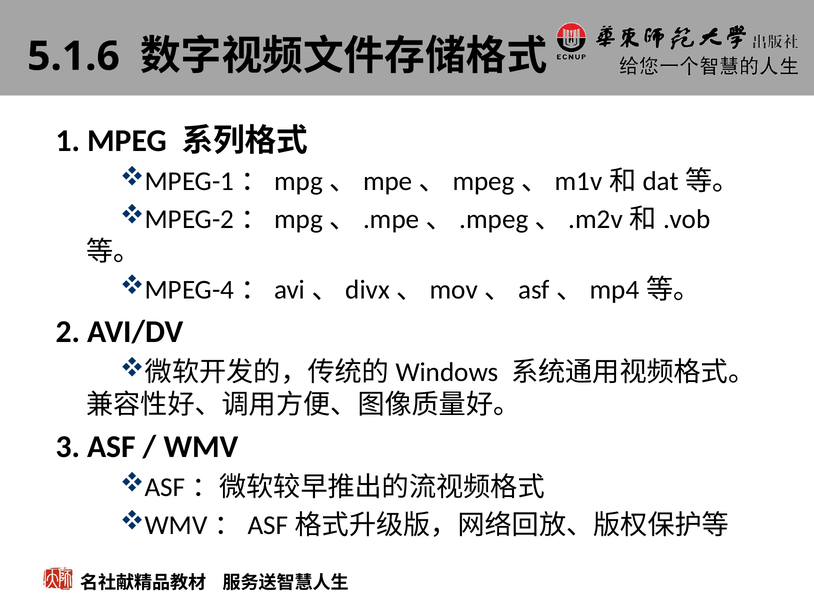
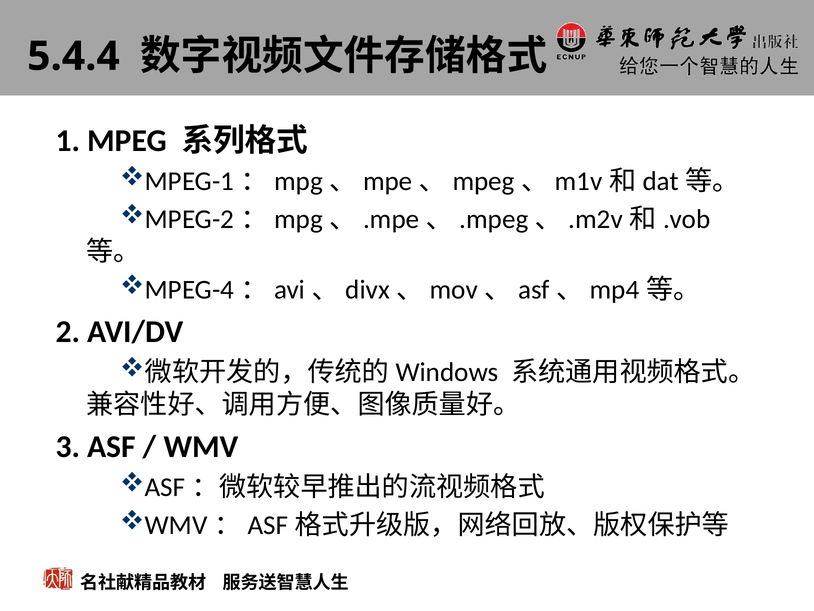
5.1.6: 5.1.6 -> 5.4.4 (74, 56)
